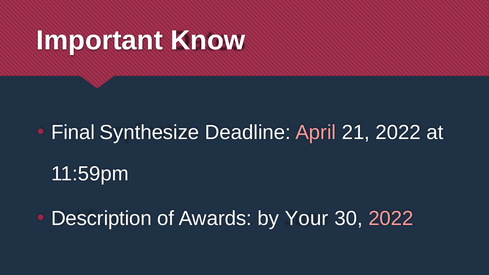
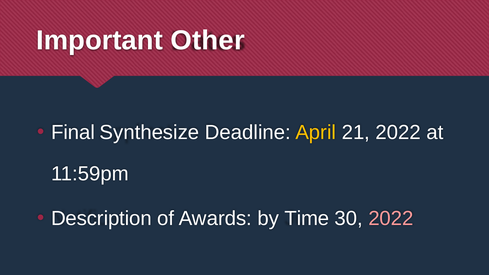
Know: Know -> Other (208, 40)
April colour: pink -> yellow (316, 132)
Your: Your -> Time (307, 219)
